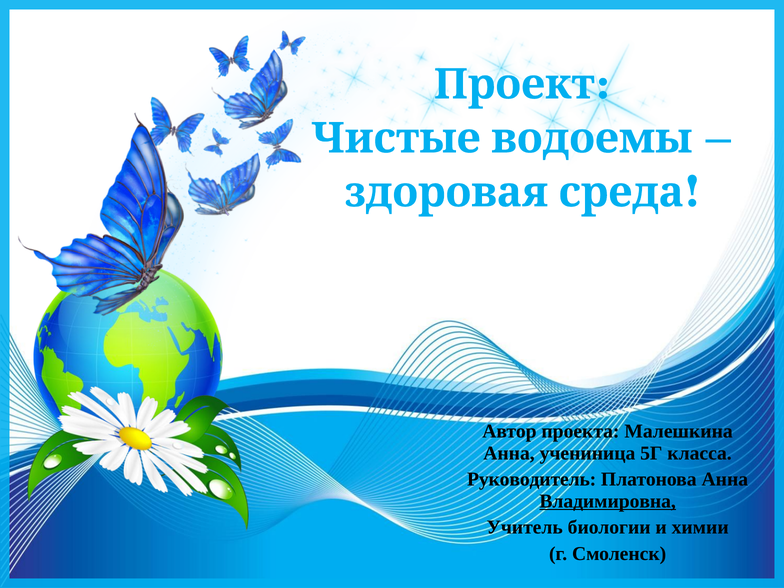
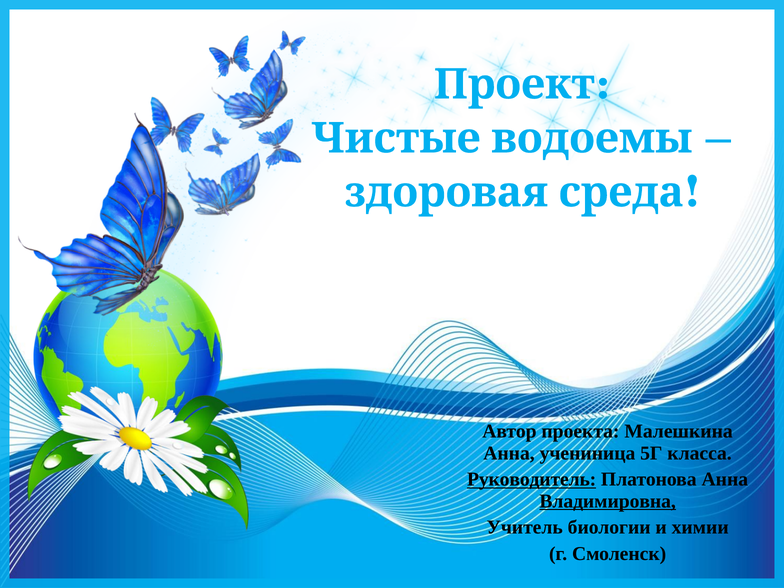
Руководитель underline: none -> present (532, 479)
